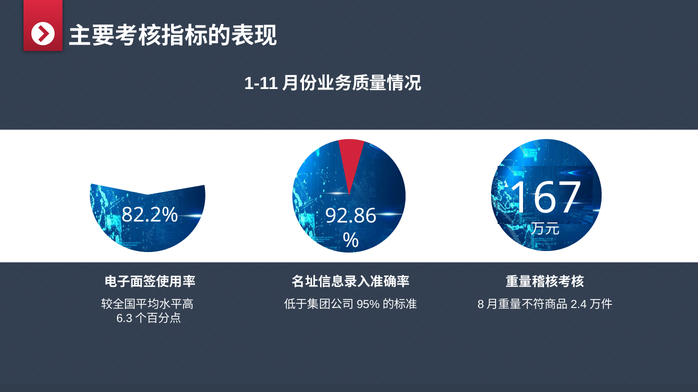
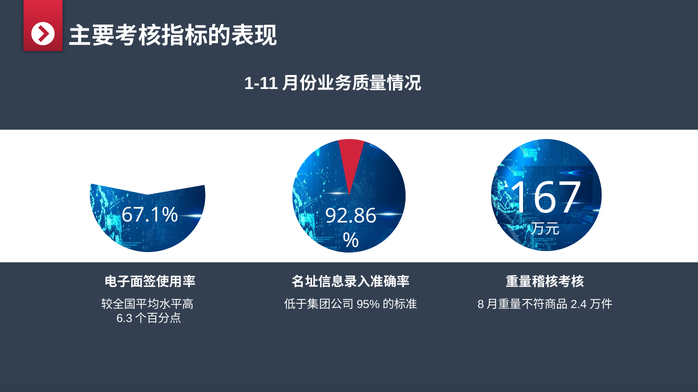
82.2%: 82.2% -> 67.1% (150, 215)
